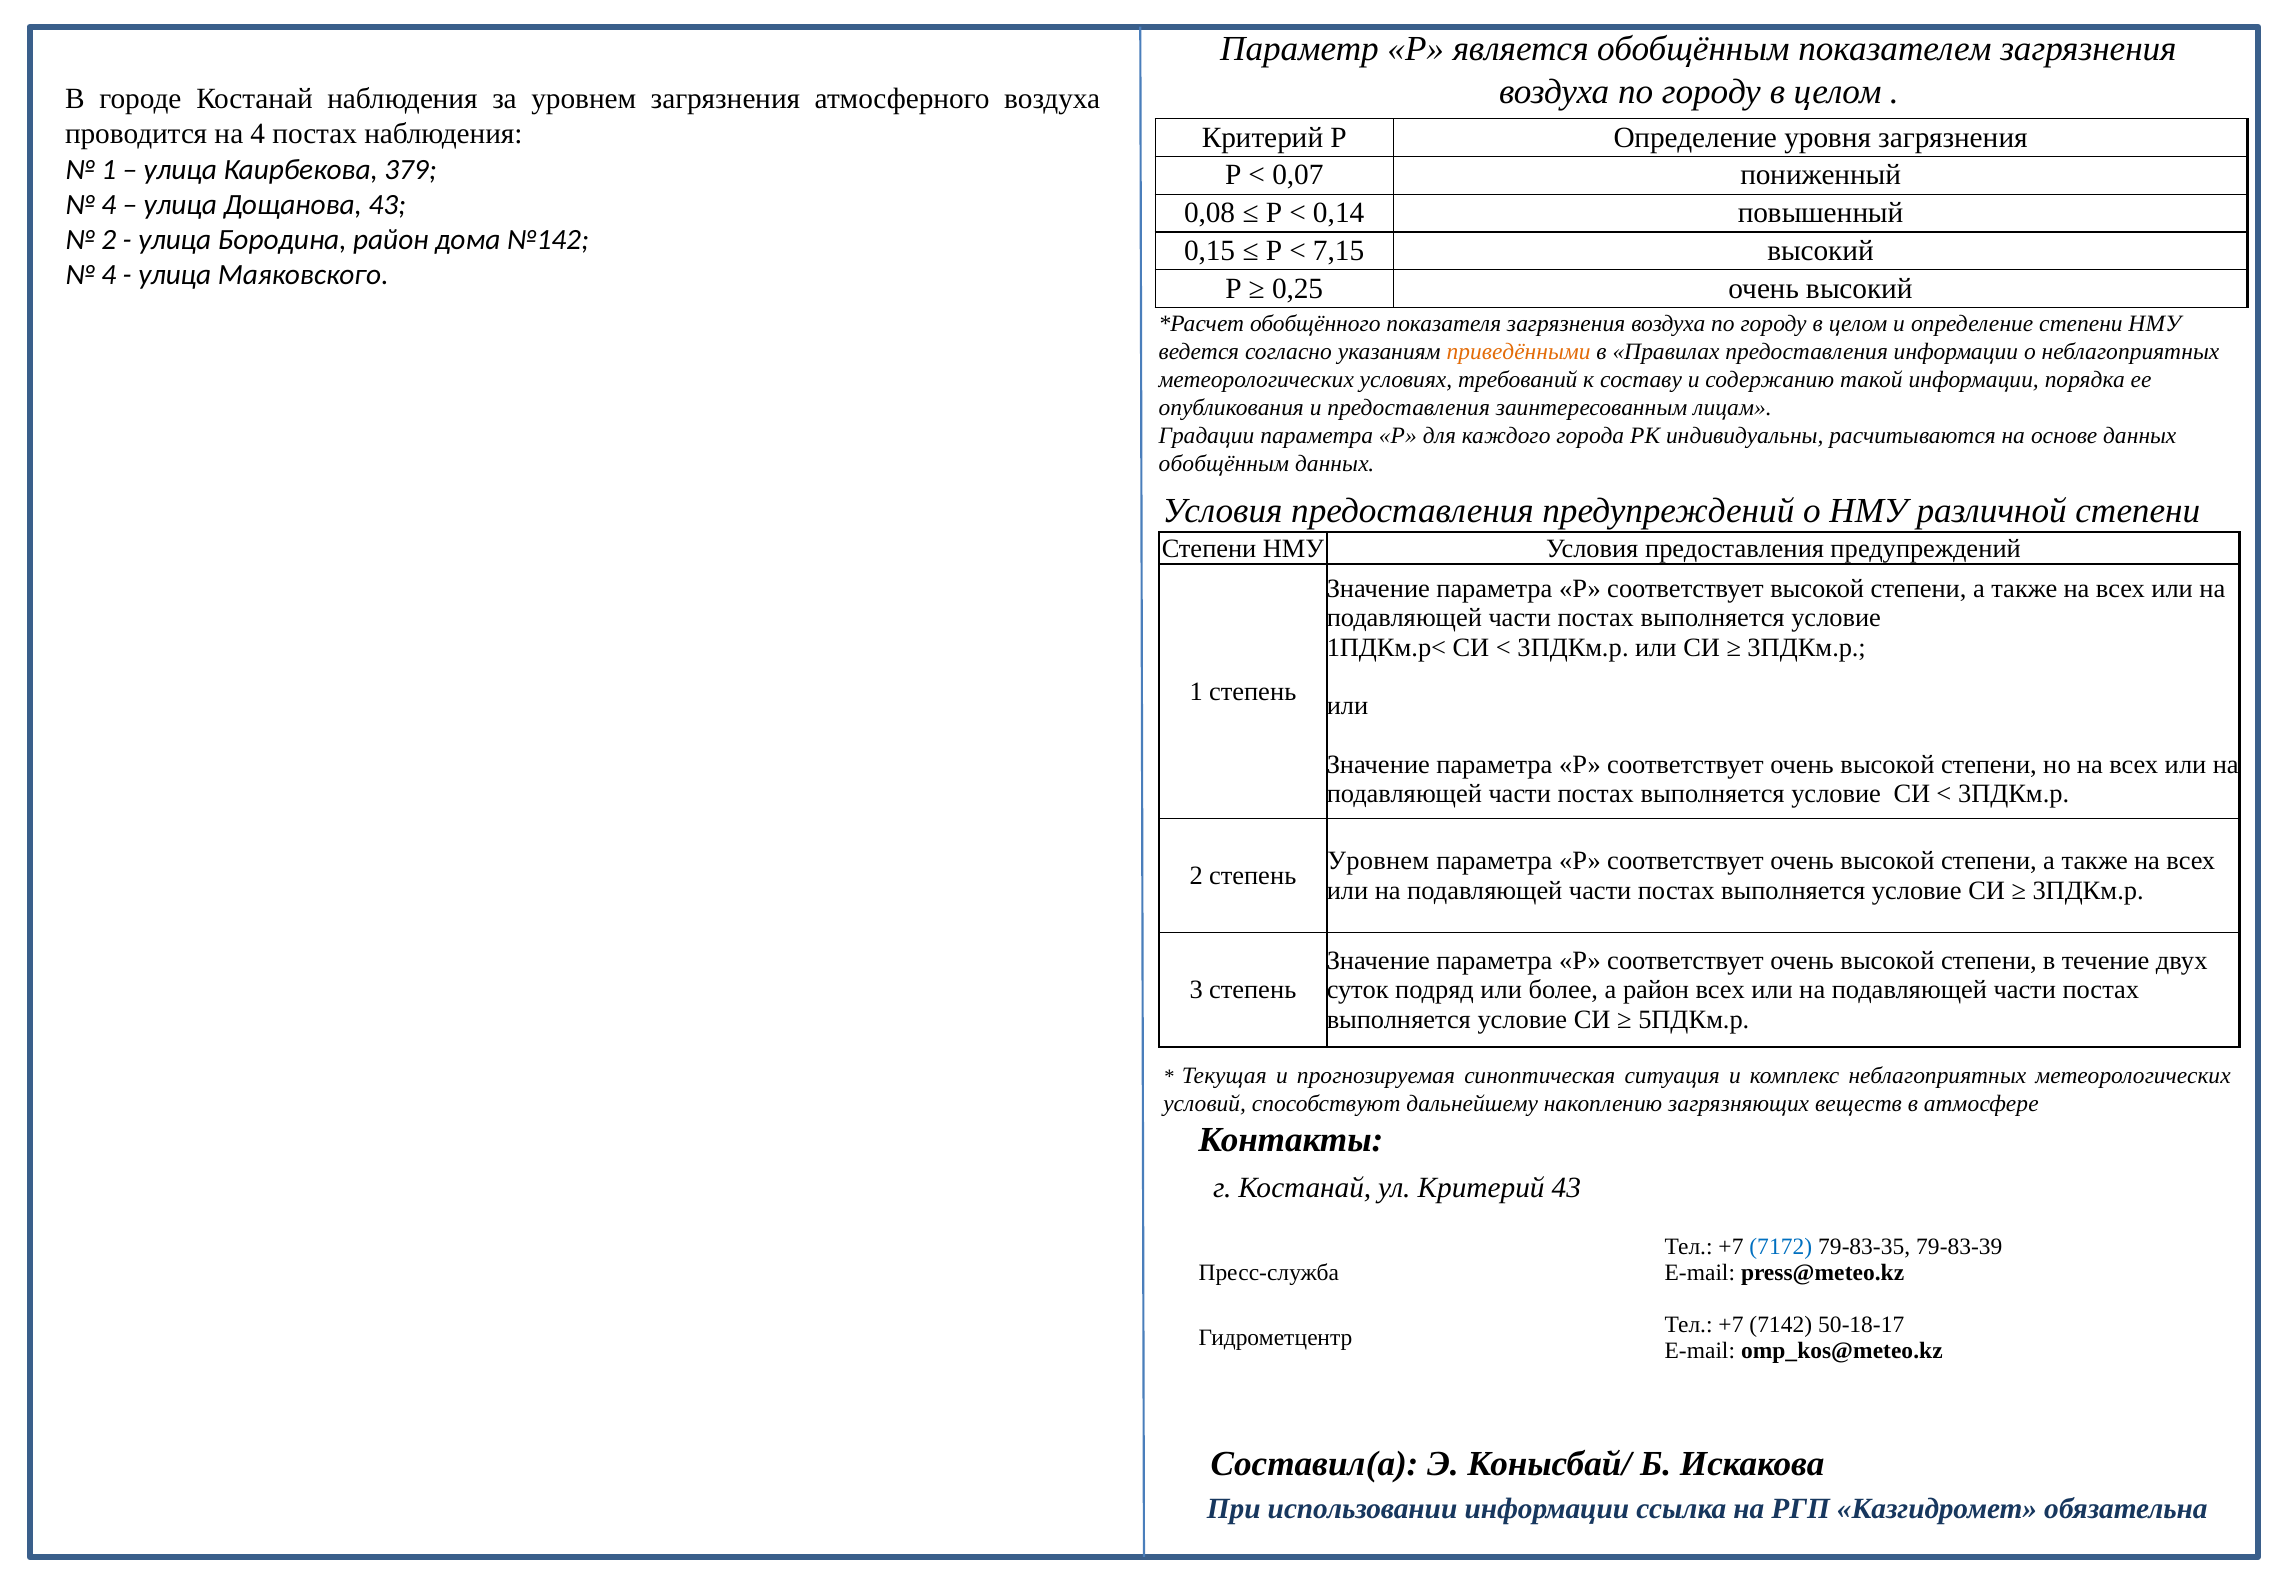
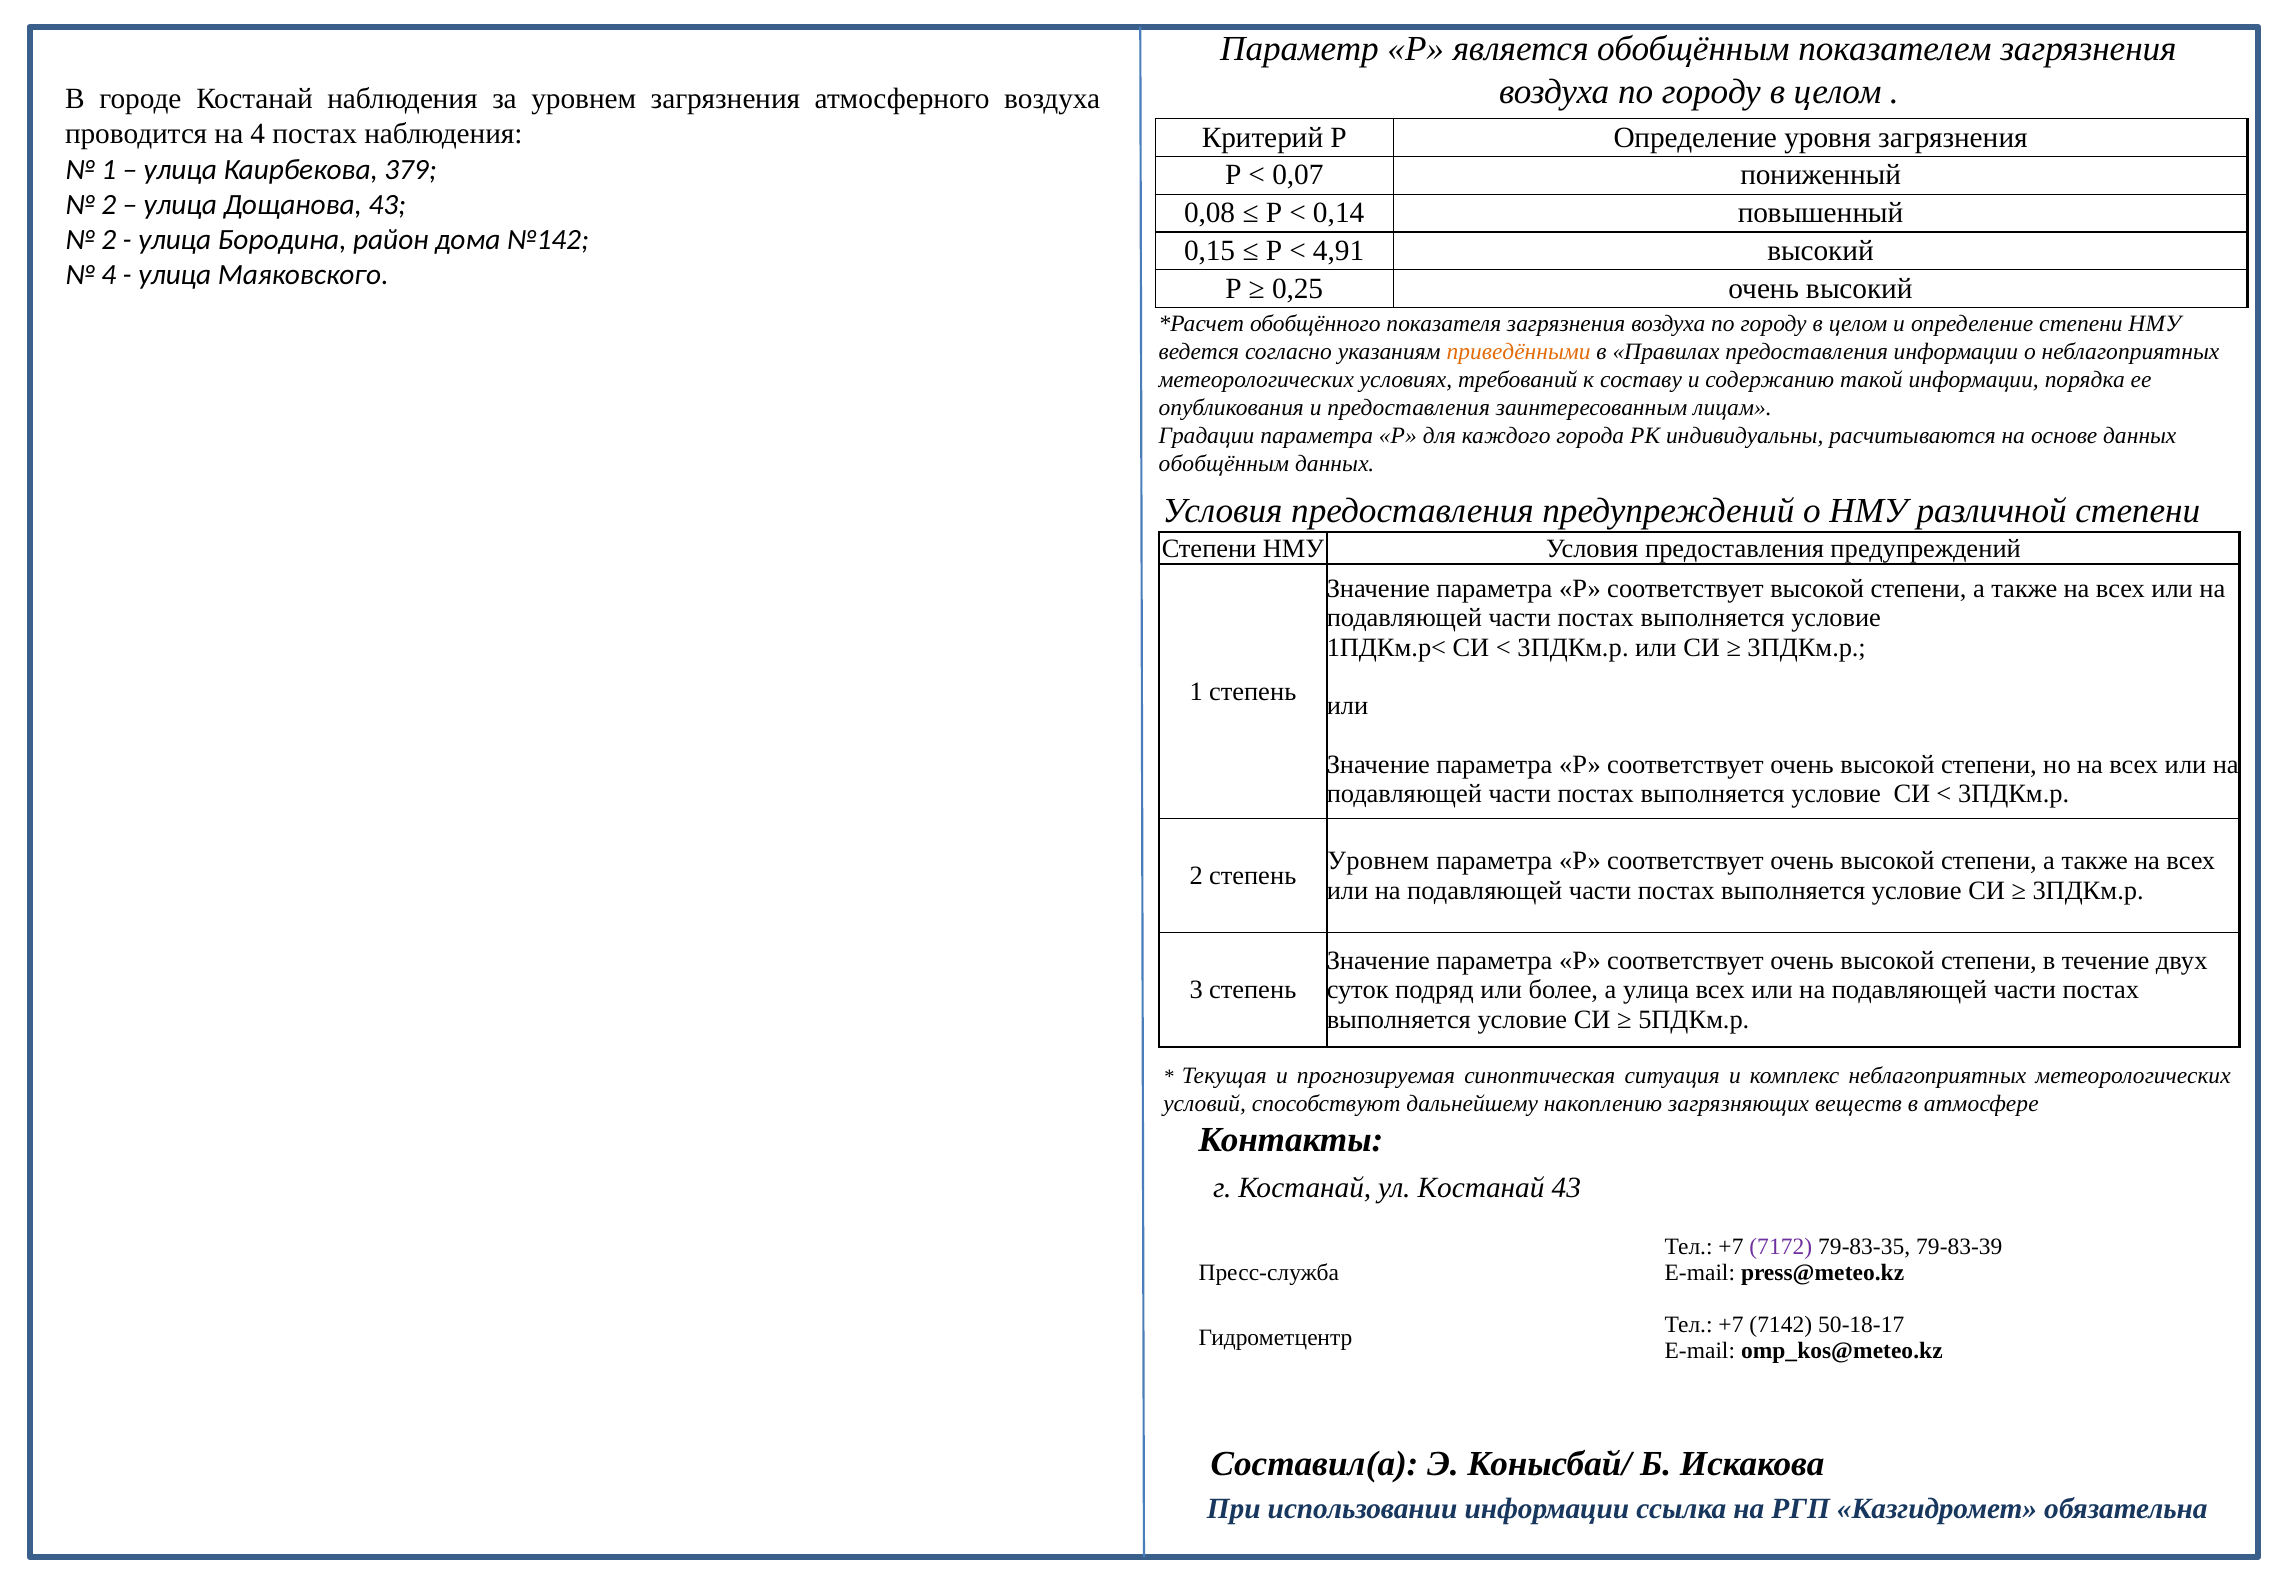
4: 4 -> 2 (109, 205)
7,15: 7,15 -> 4,91 (1339, 251)
а район: район -> улица (1656, 990)
ул Критерий: Критерий -> Костанай (1481, 1188)
7172 colour: blue -> purple (1781, 1247)
